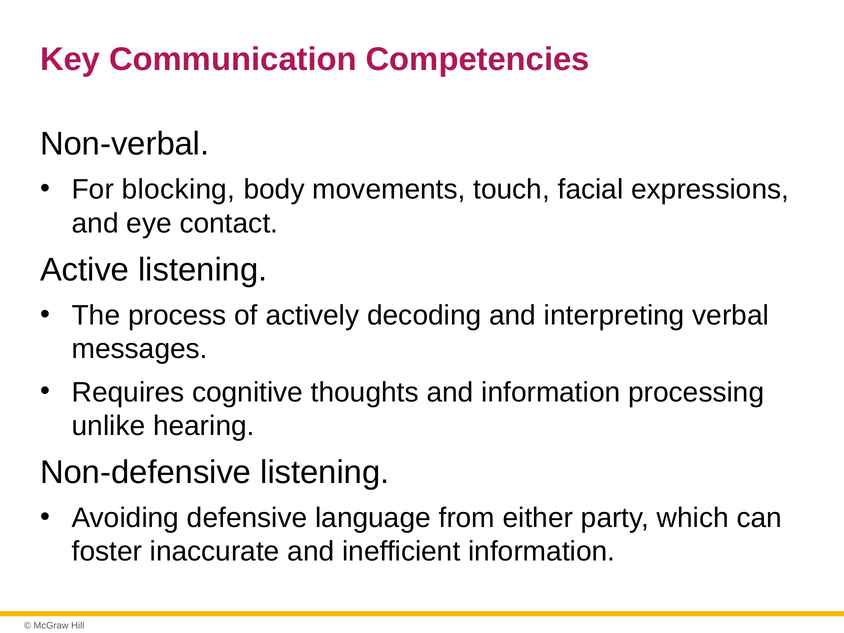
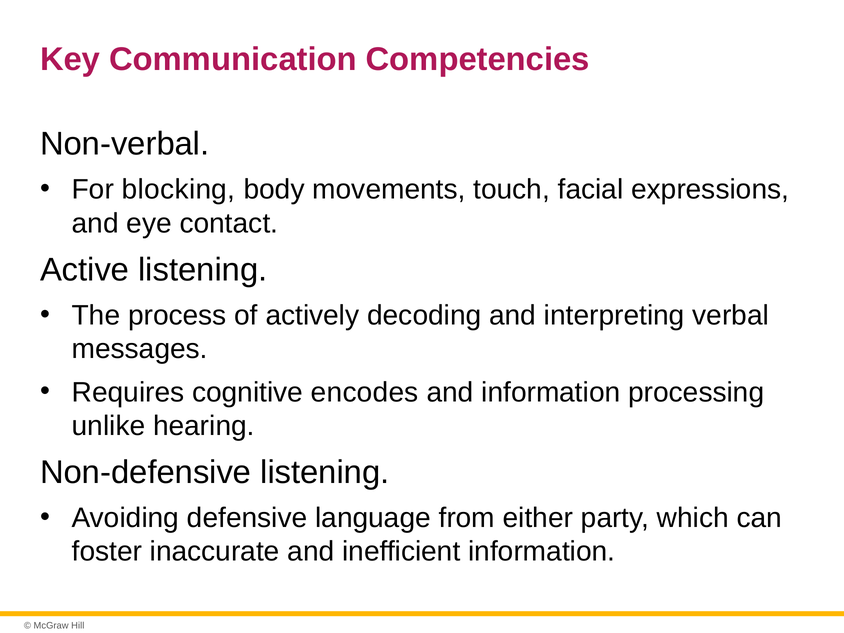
thoughts: thoughts -> encodes (365, 392)
